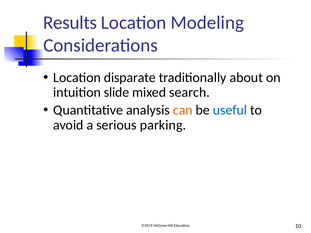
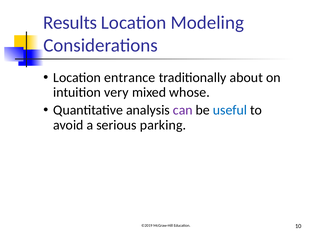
disparate: disparate -> entrance (130, 78)
slide: slide -> very (116, 93)
search: search -> whose (190, 93)
can colour: orange -> purple (183, 110)
